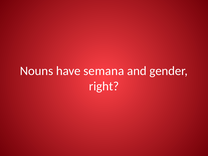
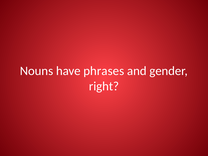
semana: semana -> phrases (104, 71)
